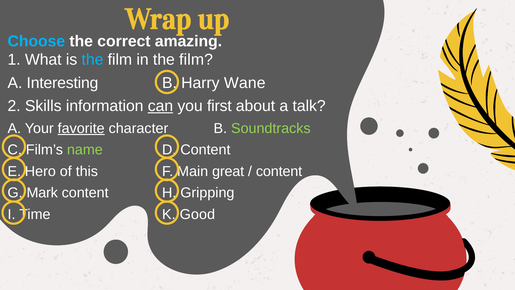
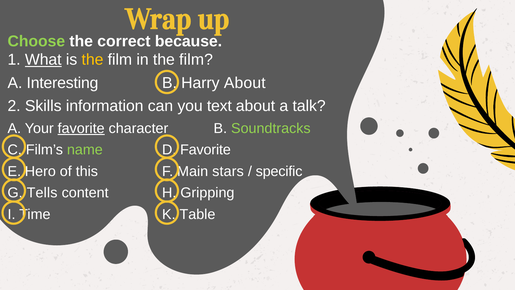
Choose colour: light blue -> light green (36, 41)
amazing: amazing -> because (188, 41)
What underline: none -> present (43, 60)
the colour: light blue -> yellow (92, 60)
Harry Wane: Wane -> About (245, 83)
can underline: present -> none (160, 106)
first: first -> text (219, 106)
Content: Content -> Favorite (205, 150)
great: great -> stars (228, 171)
content: content -> specific (279, 171)
Mark: Mark -> Tells (42, 193)
Good: Good -> Table (197, 214)
